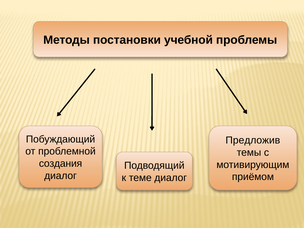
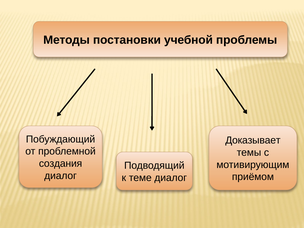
Предложив: Предложив -> Доказывает (253, 140)
